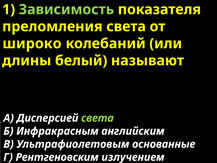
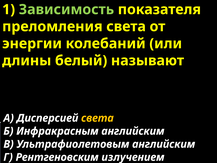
широко: широко -> энергии (32, 44)
света colour: light green -> yellow (97, 118)
Ультрафиолетовым основанные: основанные -> английским (164, 144)
